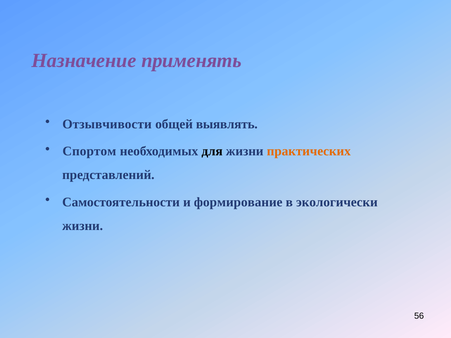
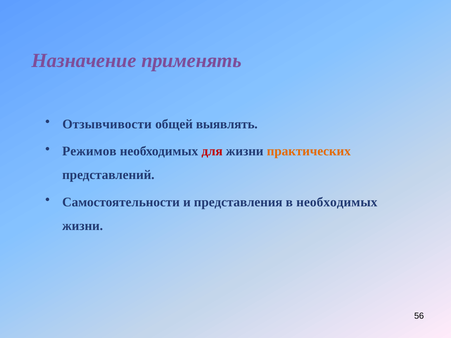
Спортом: Спортом -> Режимов (89, 151)
для colour: black -> red (212, 151)
формирование: формирование -> представления (238, 202)
в экологически: экологически -> необходимых (337, 202)
